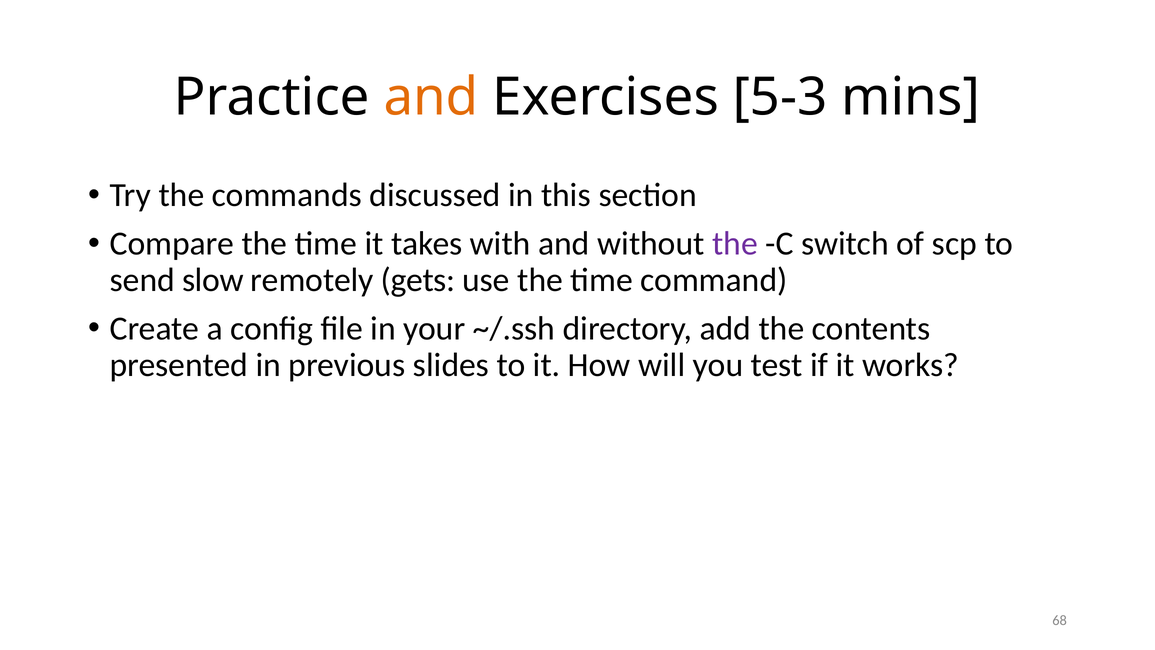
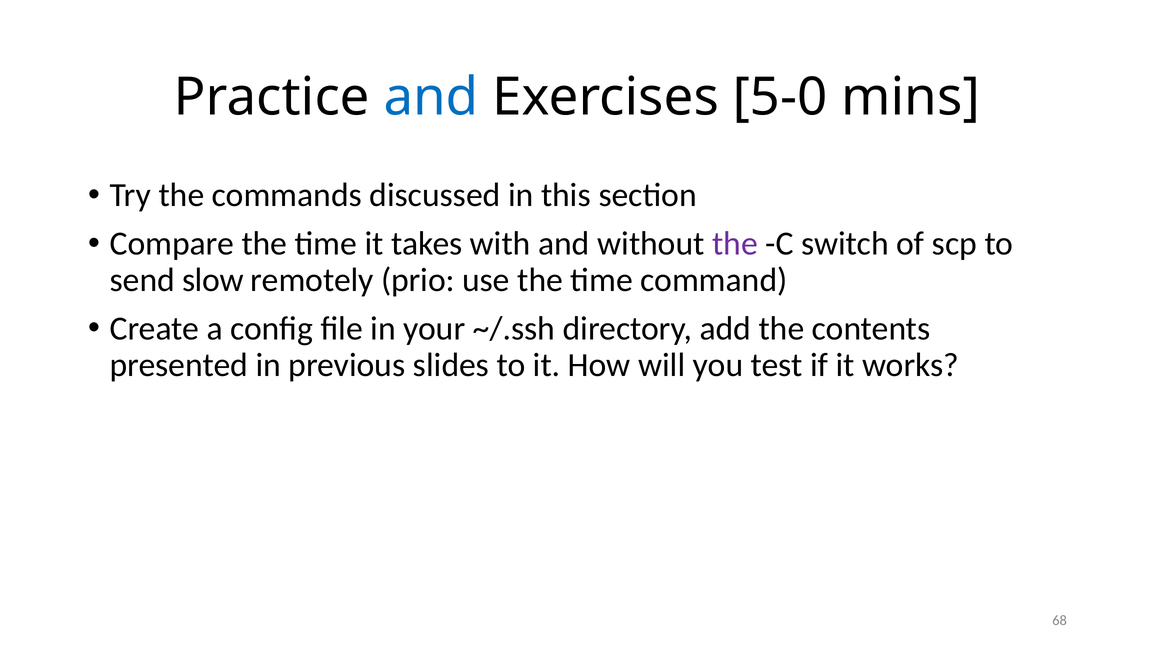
and colour: orange -> blue (431, 97)
5-3: 5-3 -> 5-0 (780, 97)
gets: gets -> prio (418, 280)
